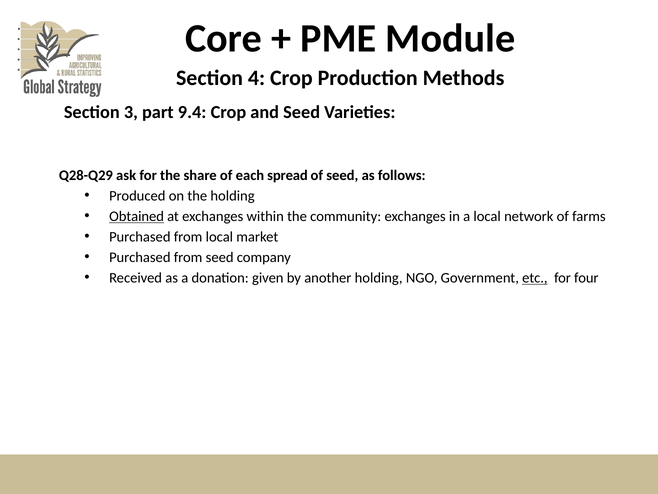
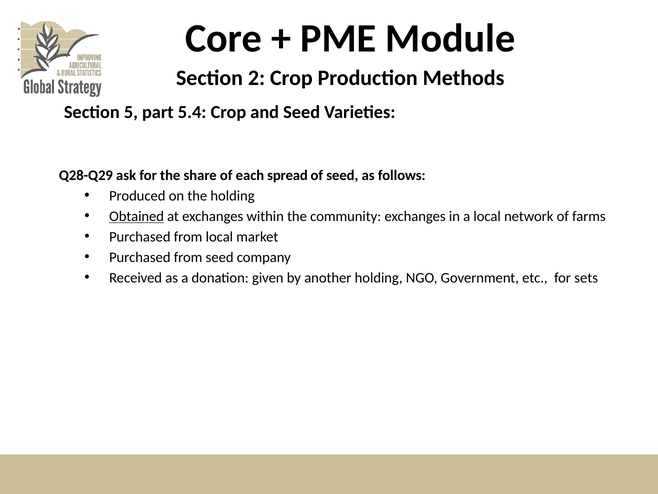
4: 4 -> 2 (257, 78)
3: 3 -> 5 (131, 112)
9.4: 9.4 -> 5.4 (192, 112)
etc underline: present -> none (535, 278)
four: four -> sets (586, 278)
